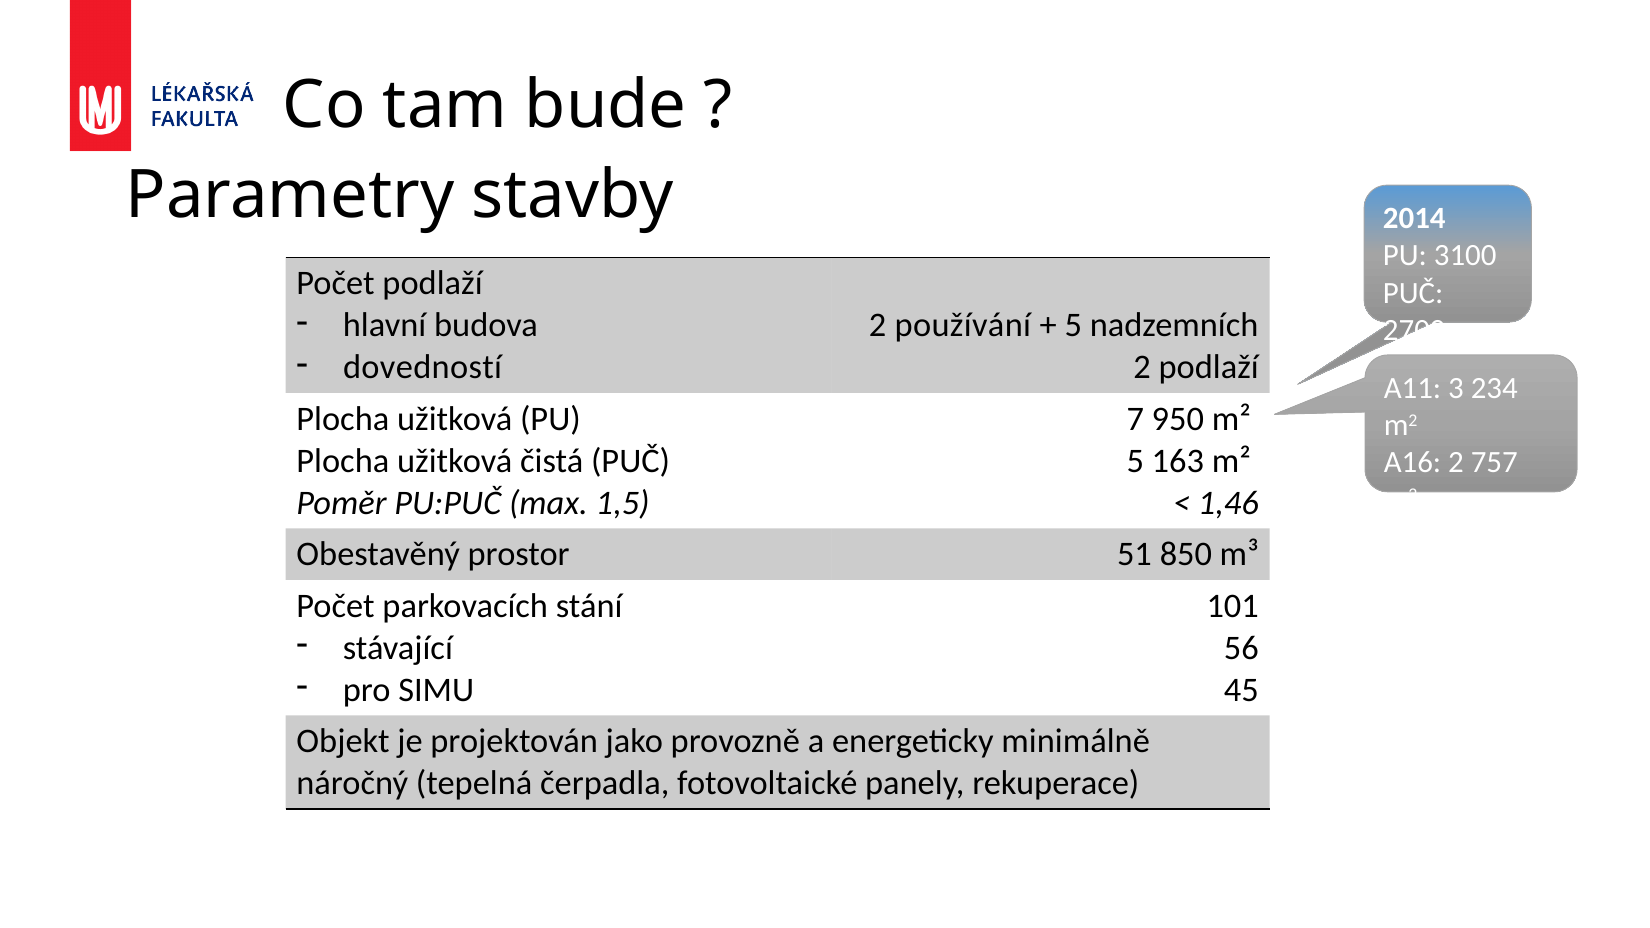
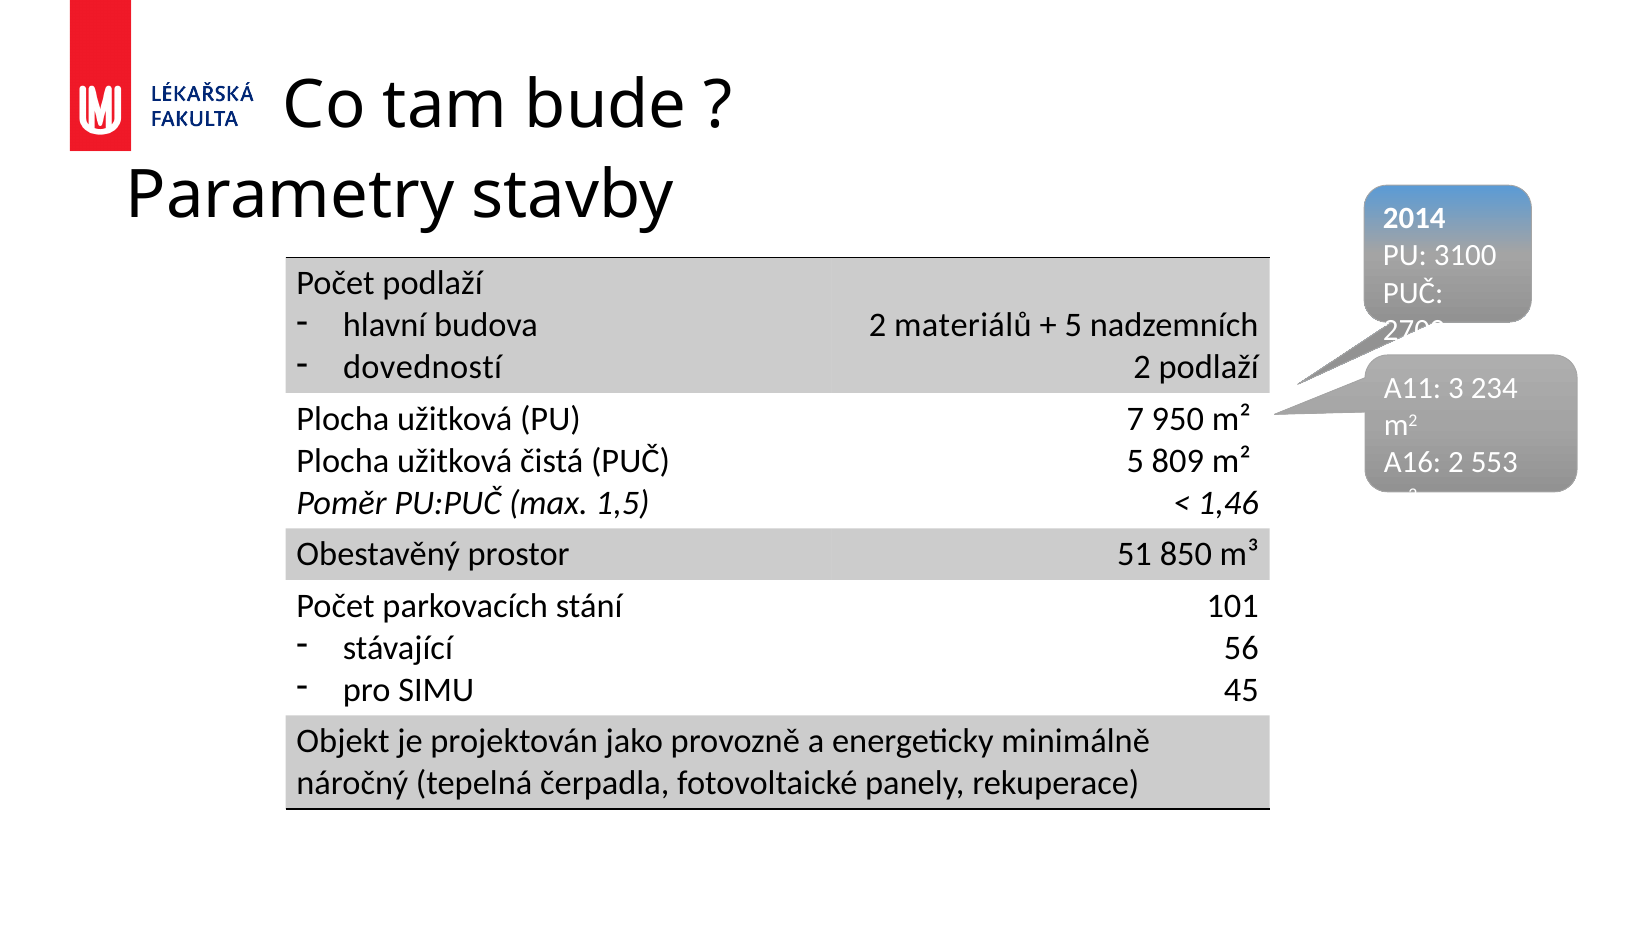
používání: používání -> materiálů (963, 326)
163: 163 -> 809 (1178, 461)
757: 757 -> 553 (1494, 463)
